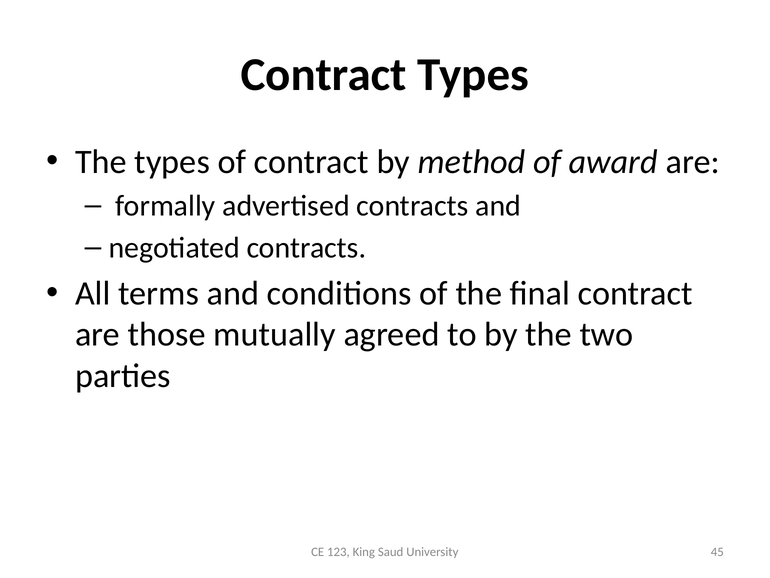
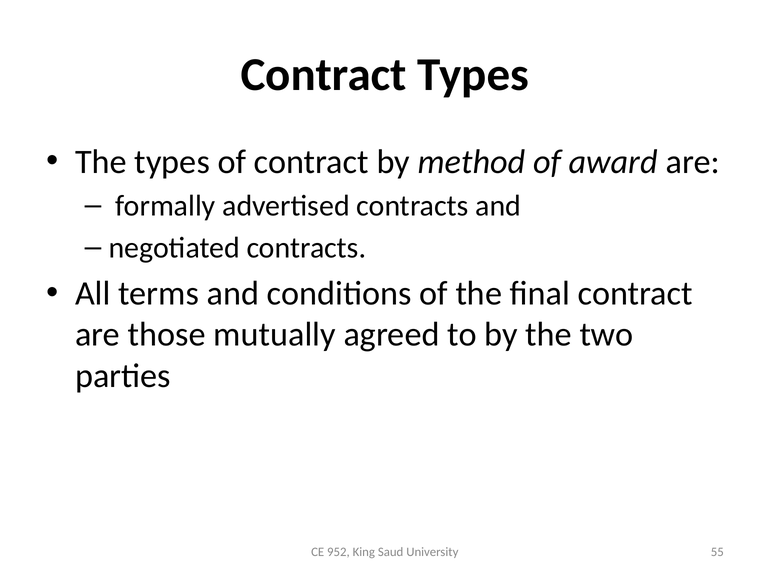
123: 123 -> 952 (338, 551)
45: 45 -> 55 (717, 551)
